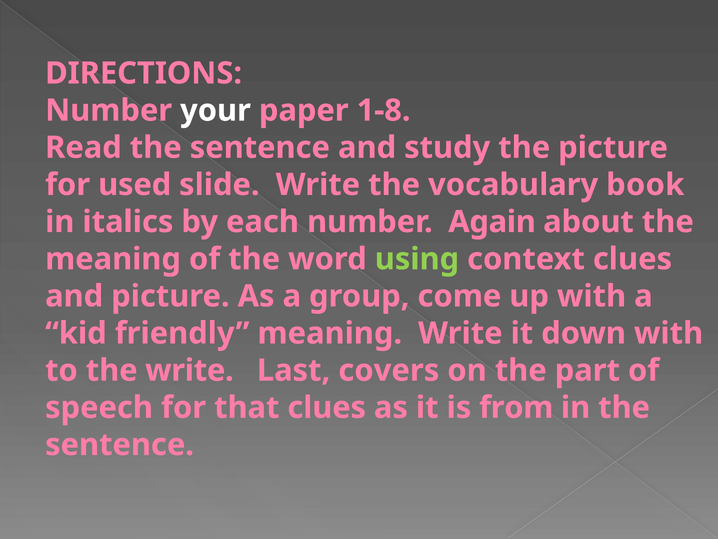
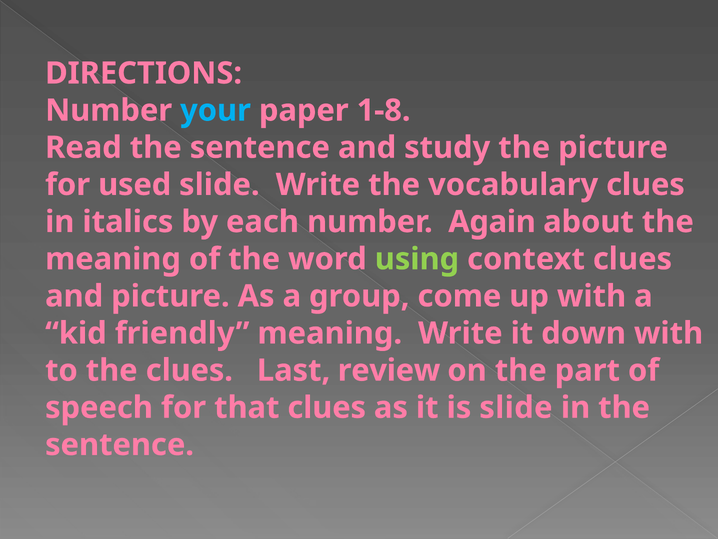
your colour: white -> light blue (215, 110)
vocabulary book: book -> clues (645, 185)
the write: write -> clues (189, 370)
covers: covers -> review (389, 370)
is from: from -> slide (516, 407)
